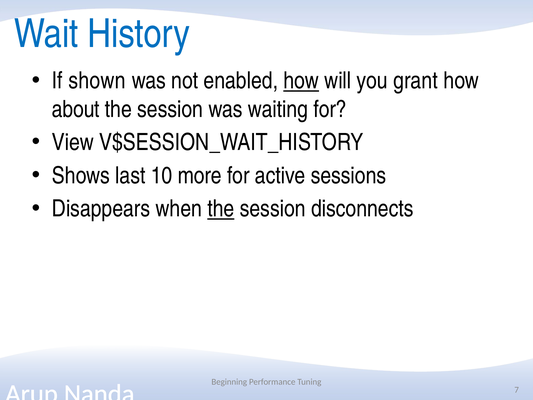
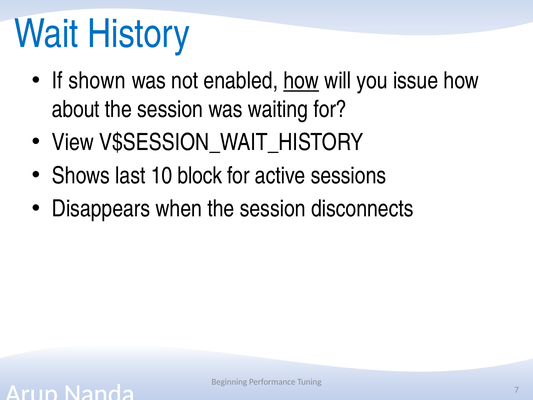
grant: grant -> issue (416, 81)
more: more -> block (200, 176)
the underline: present -> none (221, 209)
